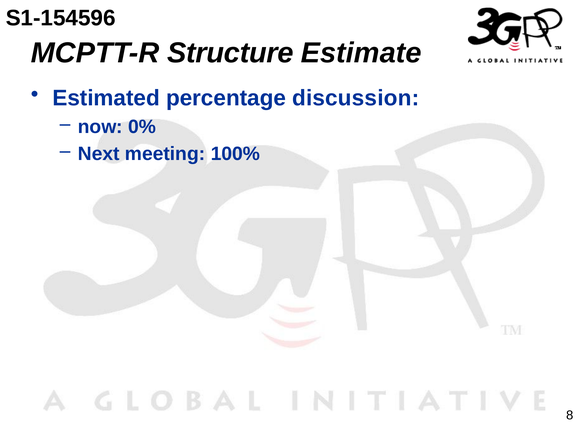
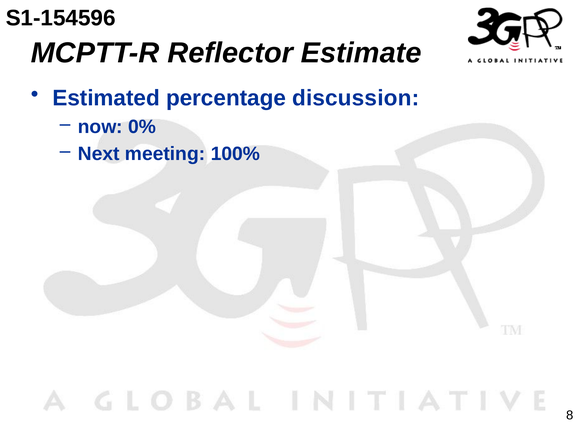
Structure: Structure -> Reflector (230, 53)
